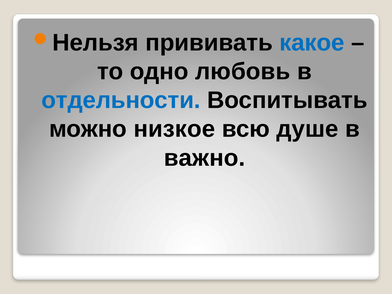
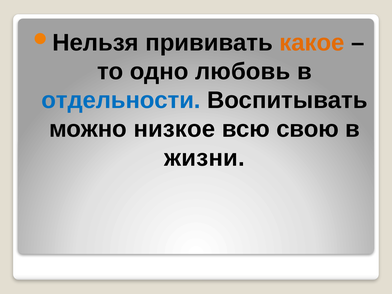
какое colour: blue -> orange (312, 43)
душе: душе -> свою (308, 129)
важно: важно -> жизни (205, 158)
